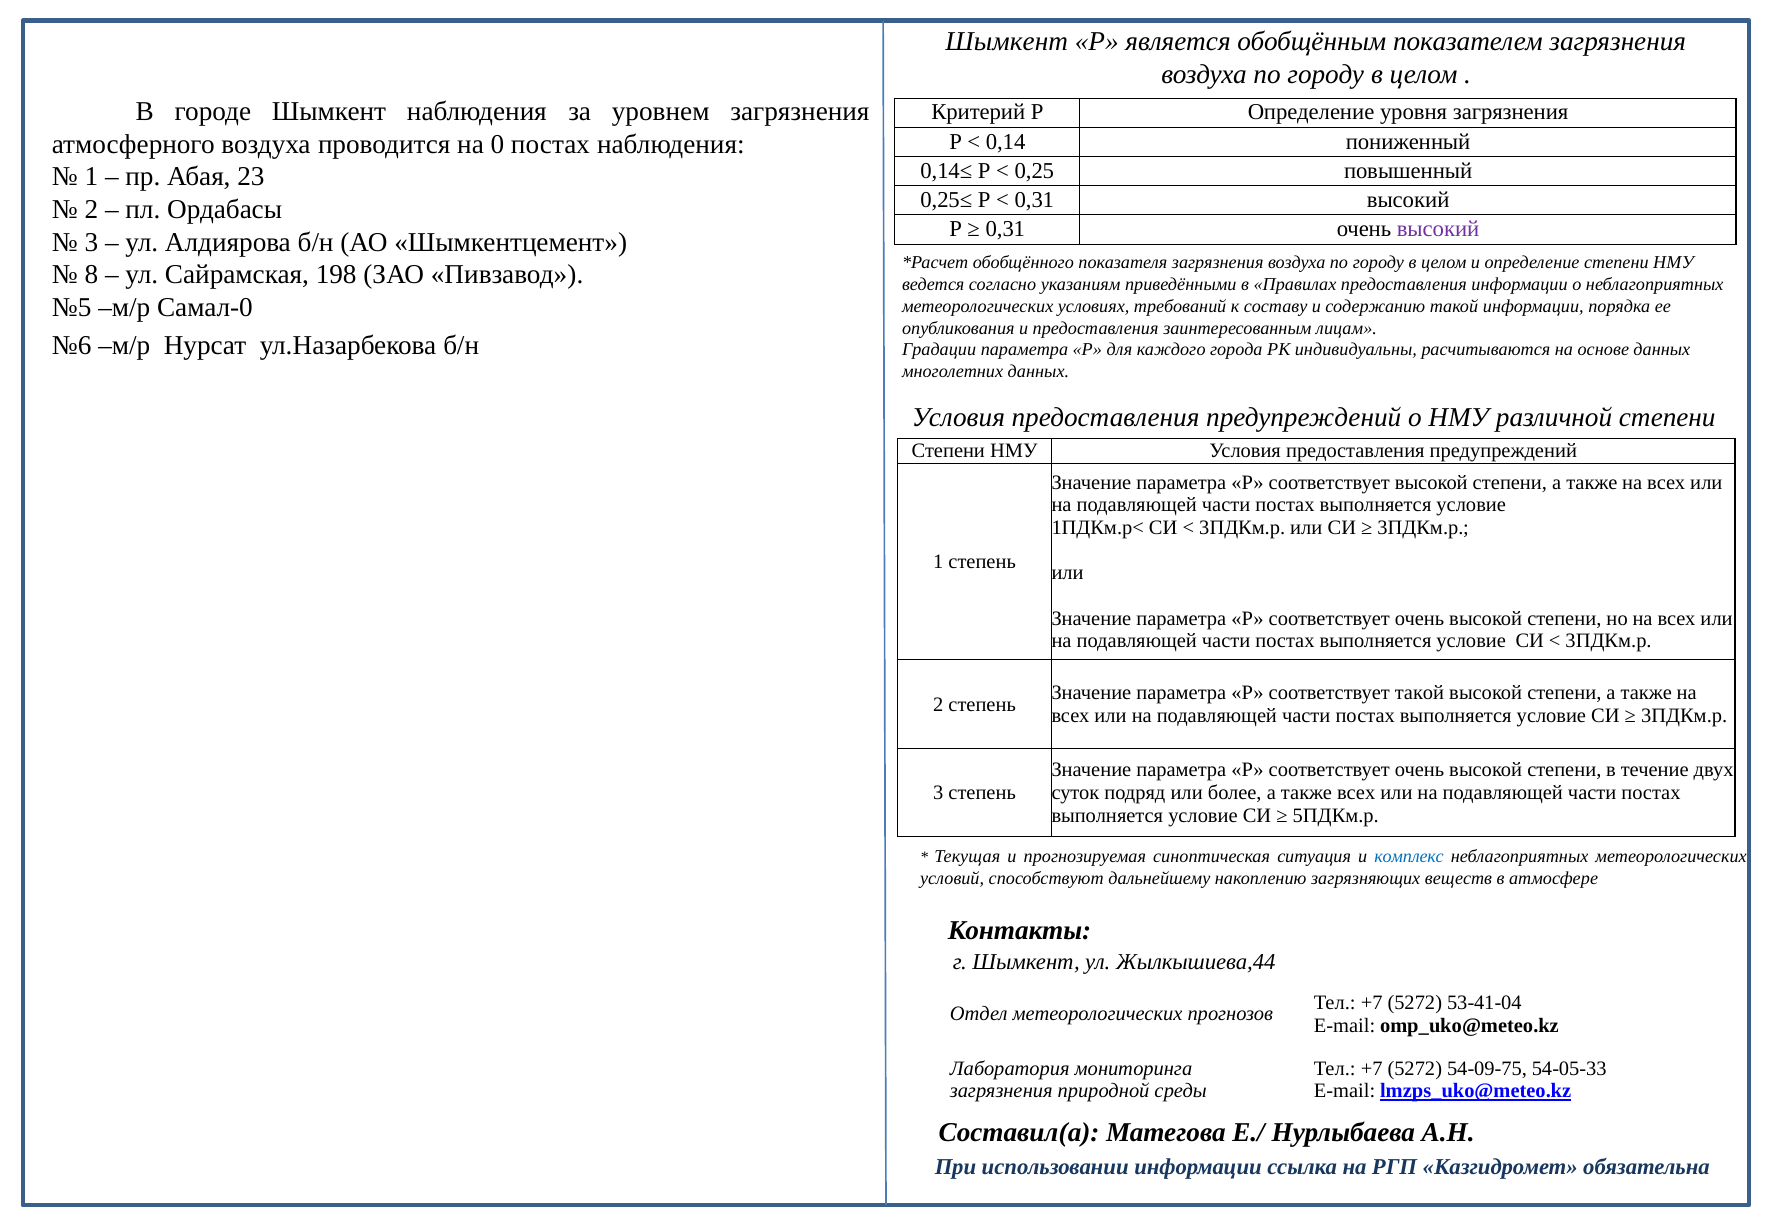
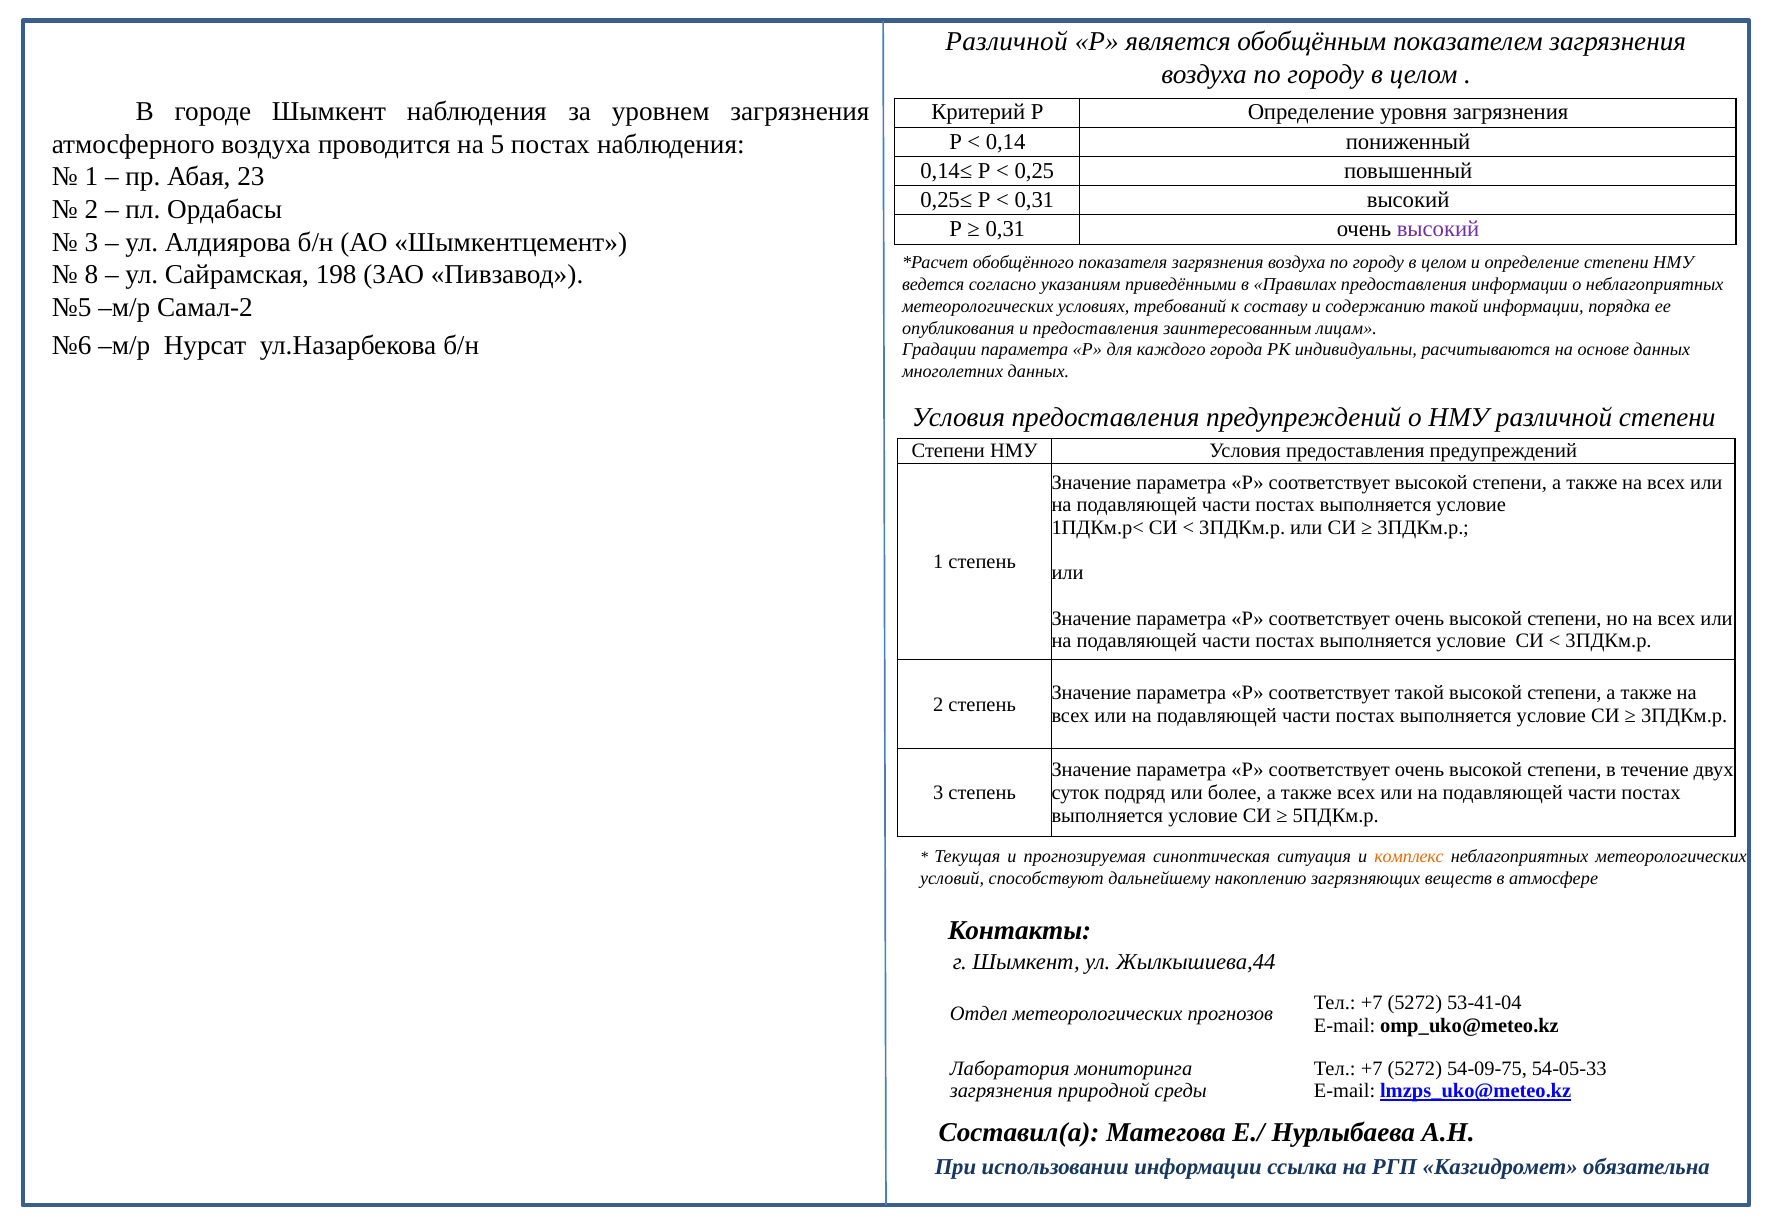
Шымкент: Шымкент -> Различной (1007, 42)
0: 0 -> 5 (497, 144)
Самал-0: Самал-0 -> Самал-2 (205, 308)
комплекс colour: blue -> orange (1409, 857)
